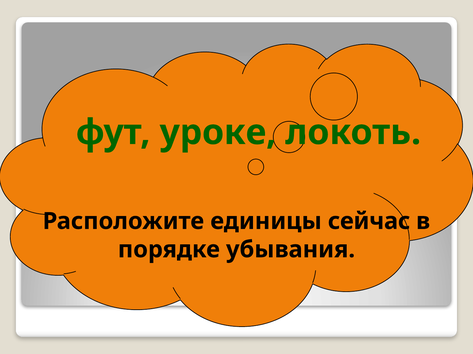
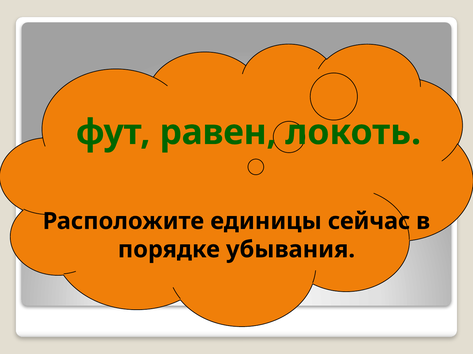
уроке: уроке -> равен (218, 133)
